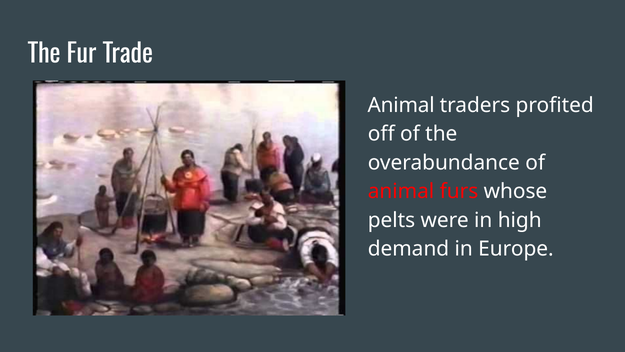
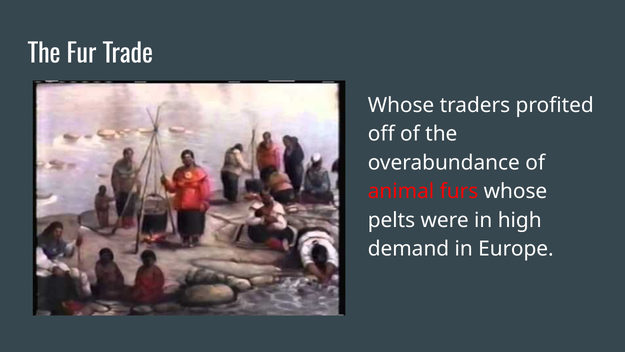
Animal: Animal -> Whose (401, 105)
